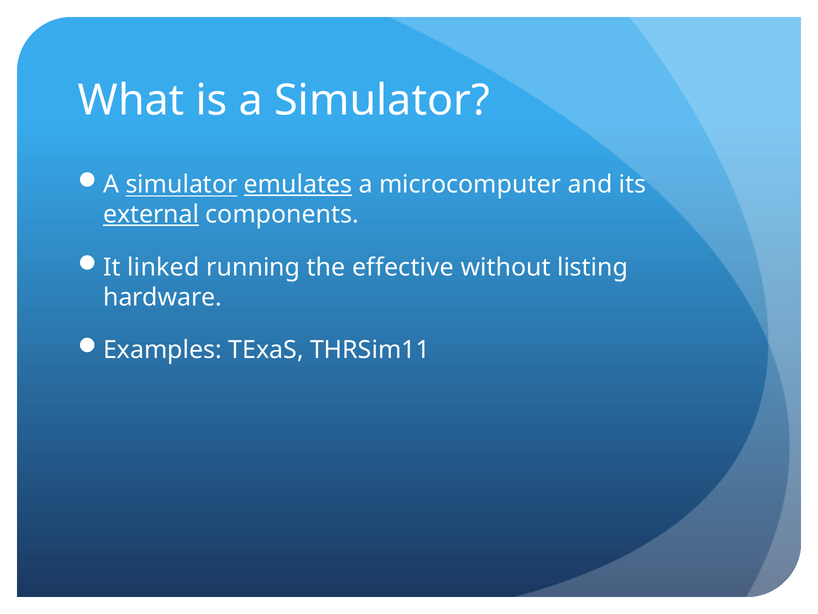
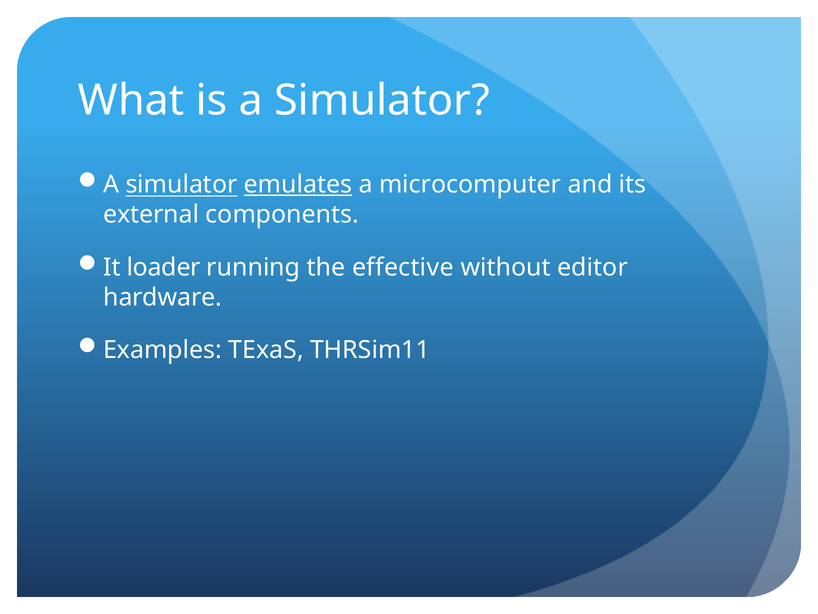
external underline: present -> none (151, 214)
linked: linked -> loader (164, 267)
listing: listing -> editor (593, 267)
